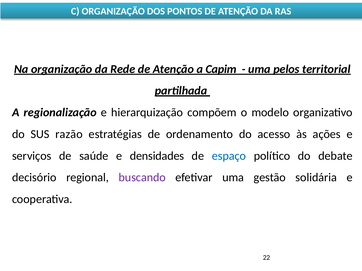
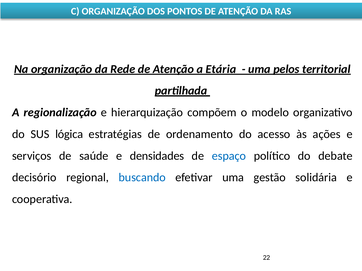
Capim: Capim -> Etária (221, 69)
razão: razão -> lógica (69, 134)
buscando colour: purple -> blue (142, 178)
